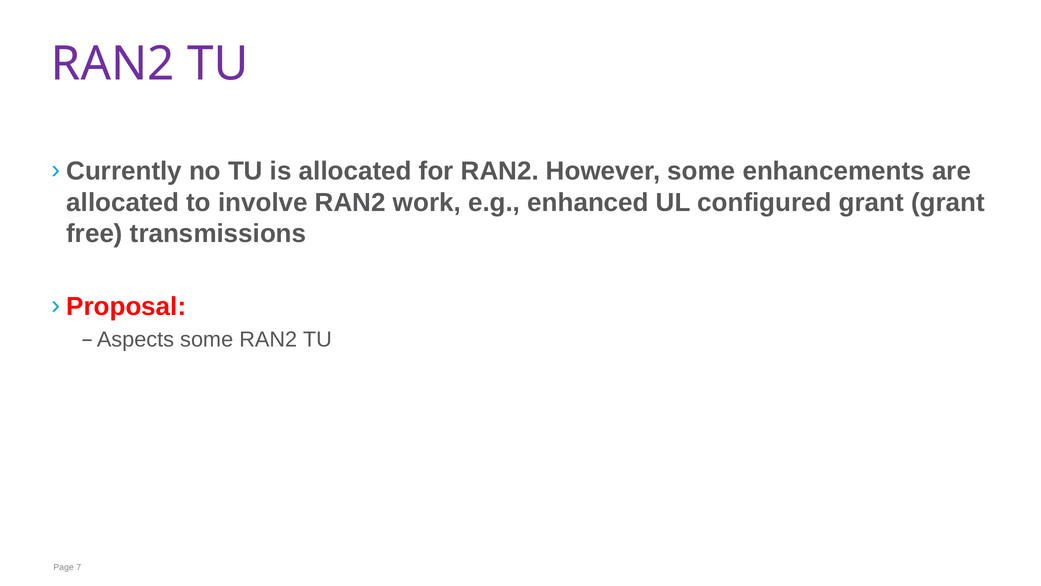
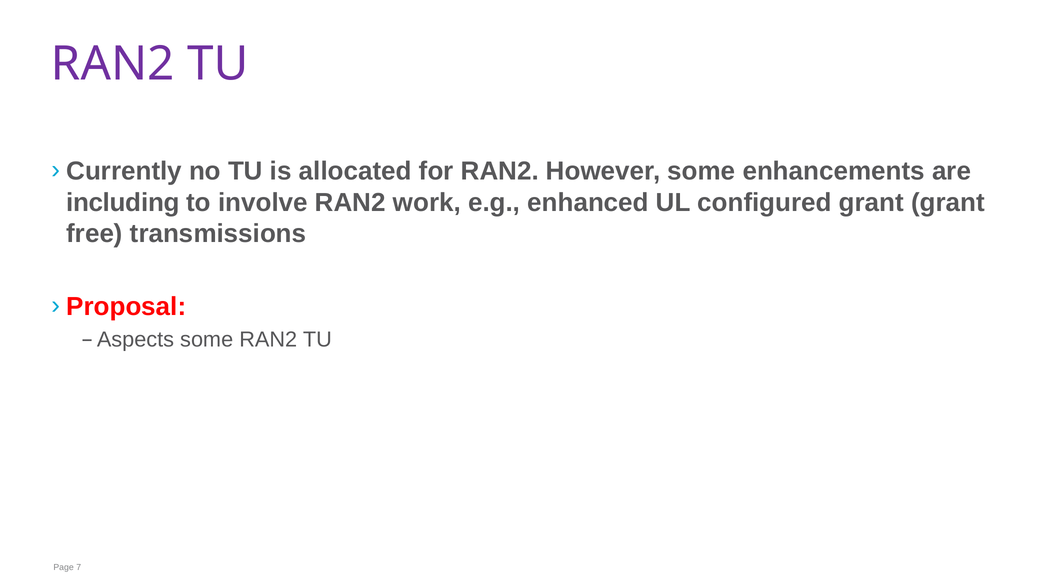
allocated: allocated -> including (123, 202)
